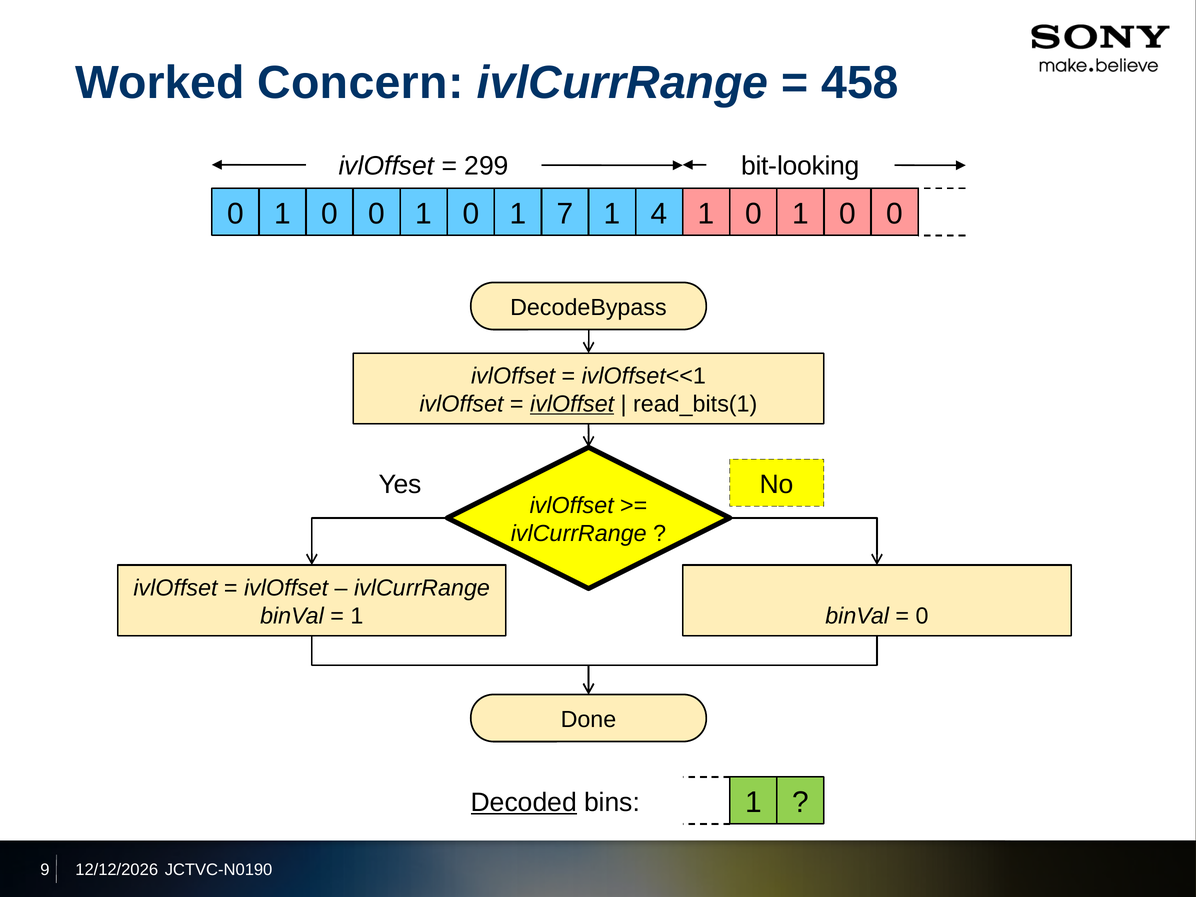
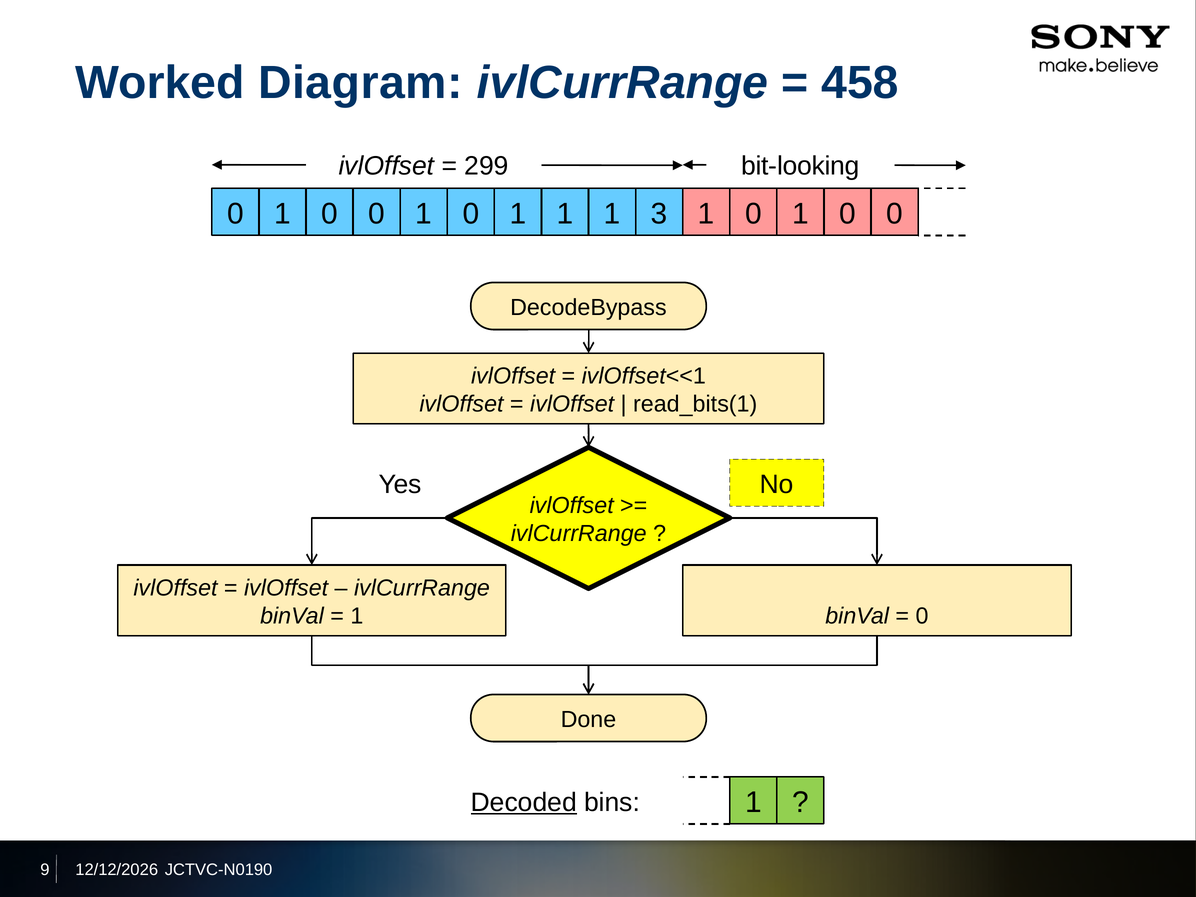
Concern: Concern -> Diagram (360, 83)
0 1 7: 7 -> 1 (565, 214)
4: 4 -> 3 (659, 214)
ivlOffset underline: present -> none (572, 404)
